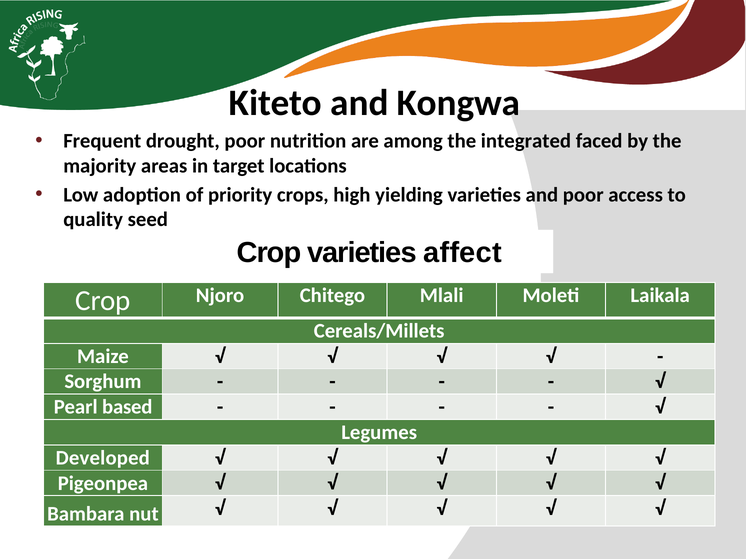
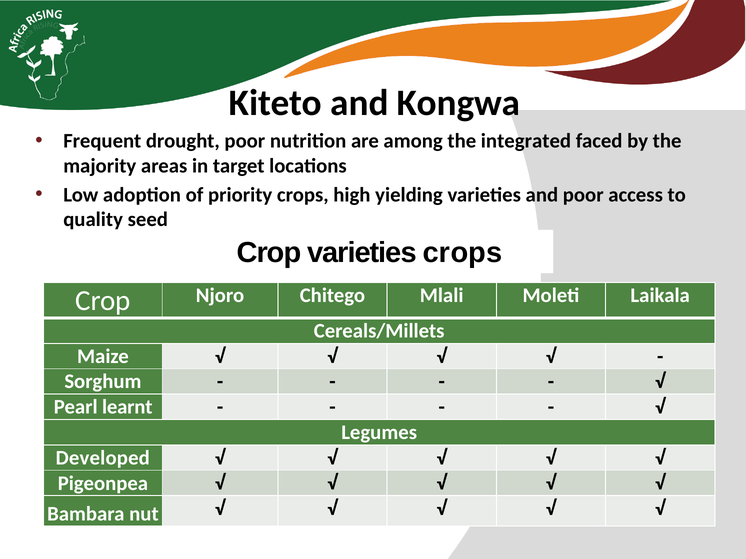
varieties affect: affect -> crops (463, 253)
based: based -> learnt (127, 407)
